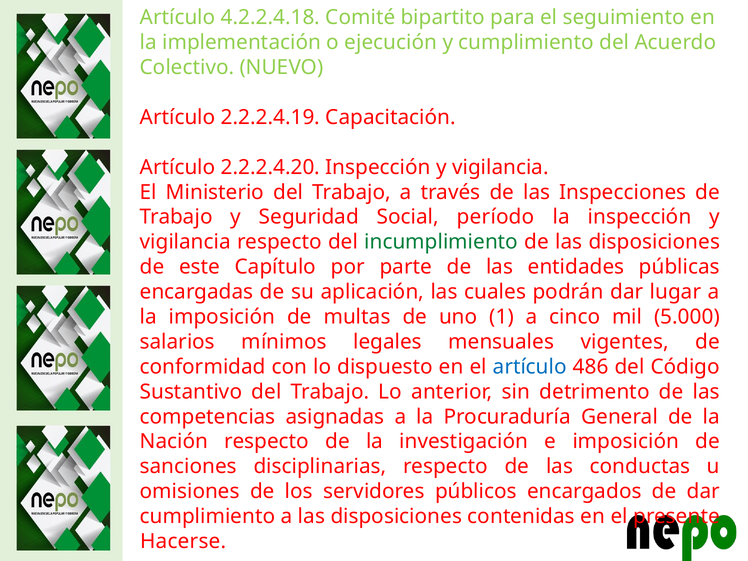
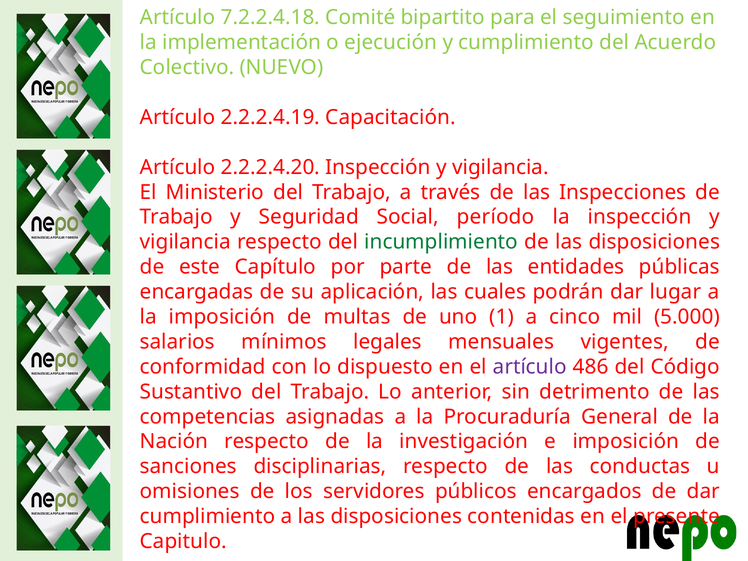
4.2.2.4.18: 4.2.2.4.18 -> 7.2.2.4.18 (270, 18)
artículo colour: blue -> purple (530, 367)
Hacerse: Hacerse -> Capitulo (183, 541)
